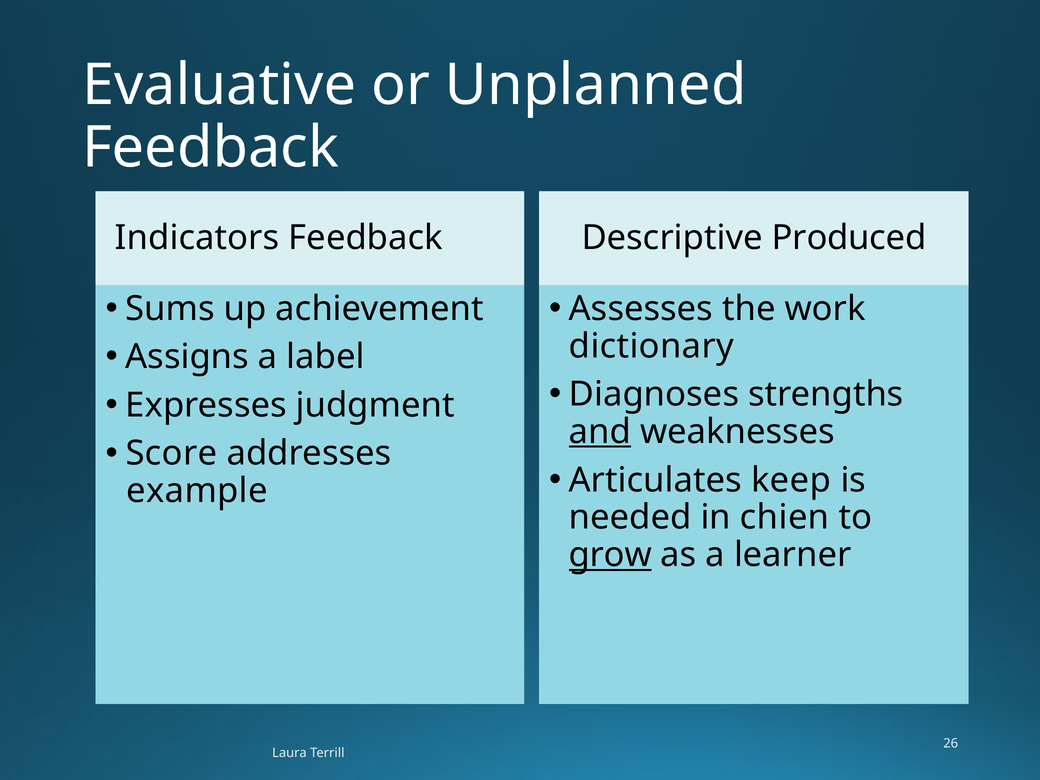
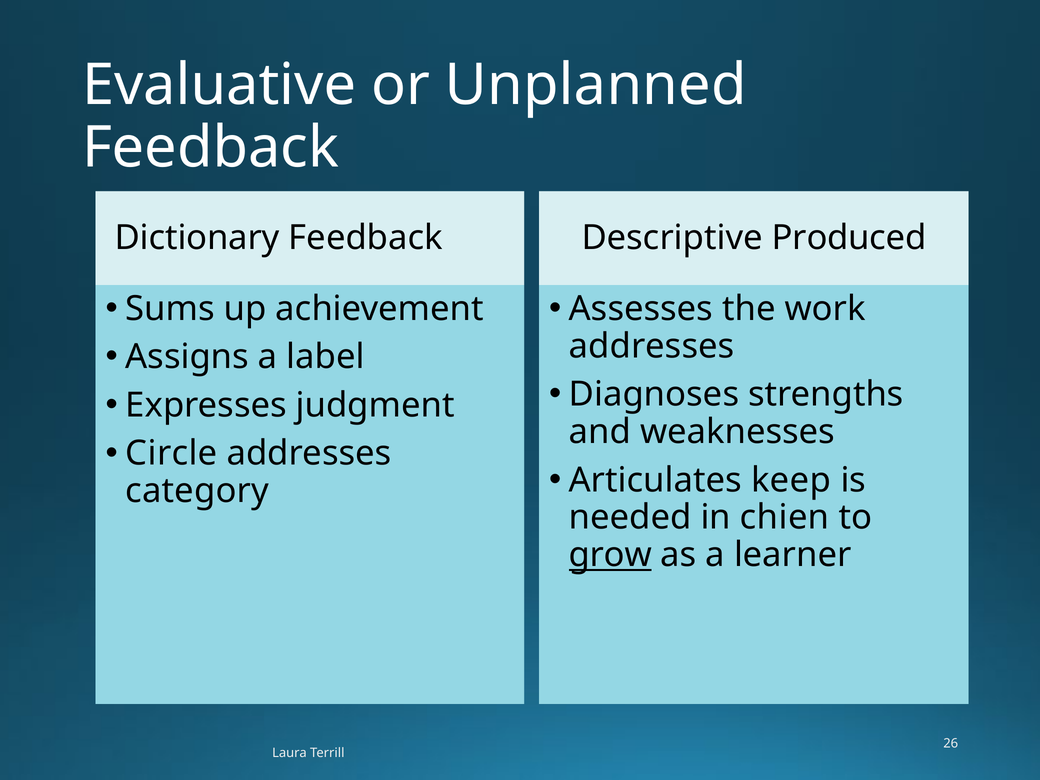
Indicators: Indicators -> Dictionary (197, 238)
dictionary: dictionary -> addresses (652, 346)
and underline: present -> none (600, 432)
Score: Score -> Circle (171, 453)
example: example -> category (197, 491)
